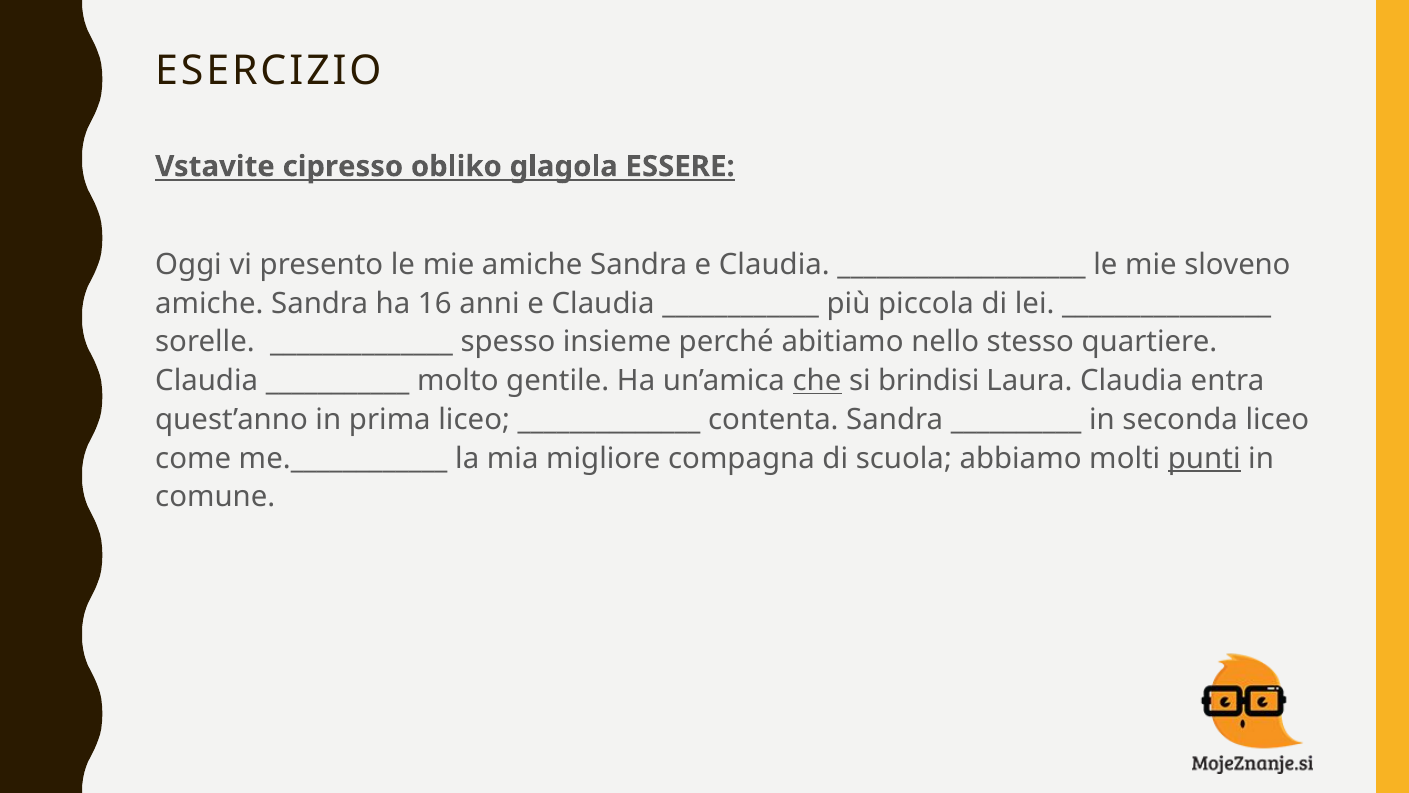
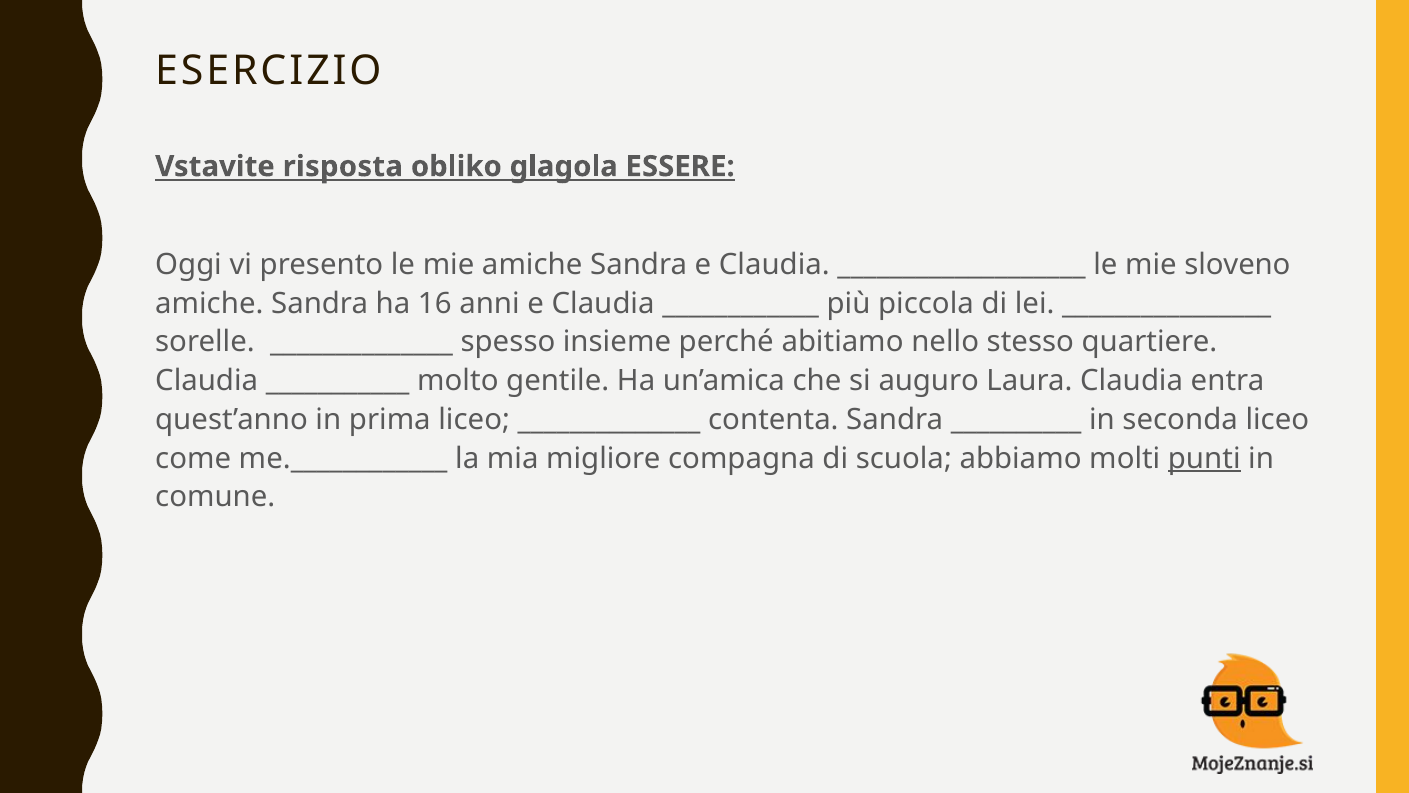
cipresso: cipresso -> risposta (343, 166)
che underline: present -> none (817, 381)
brindisi: brindisi -> auguro (929, 381)
